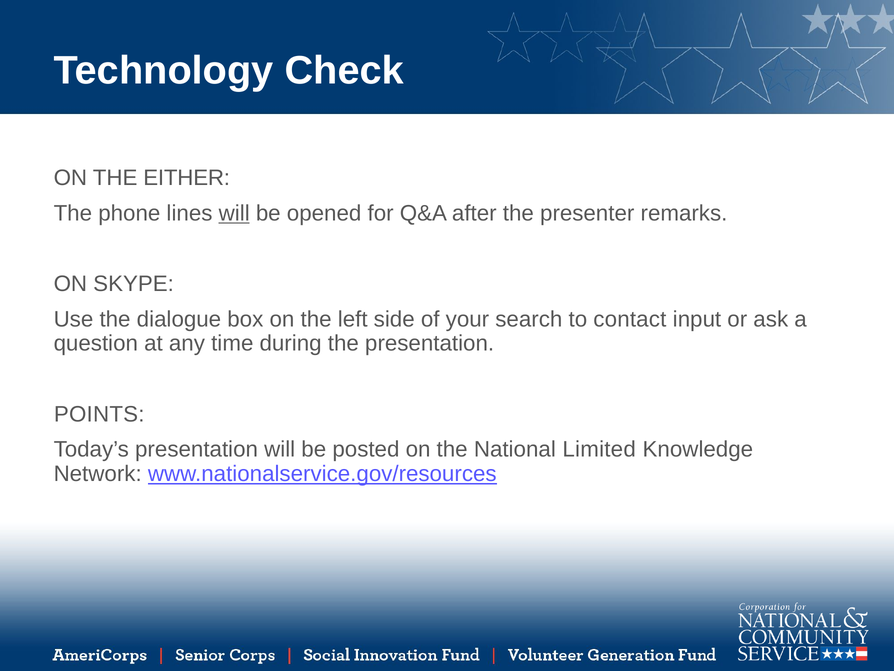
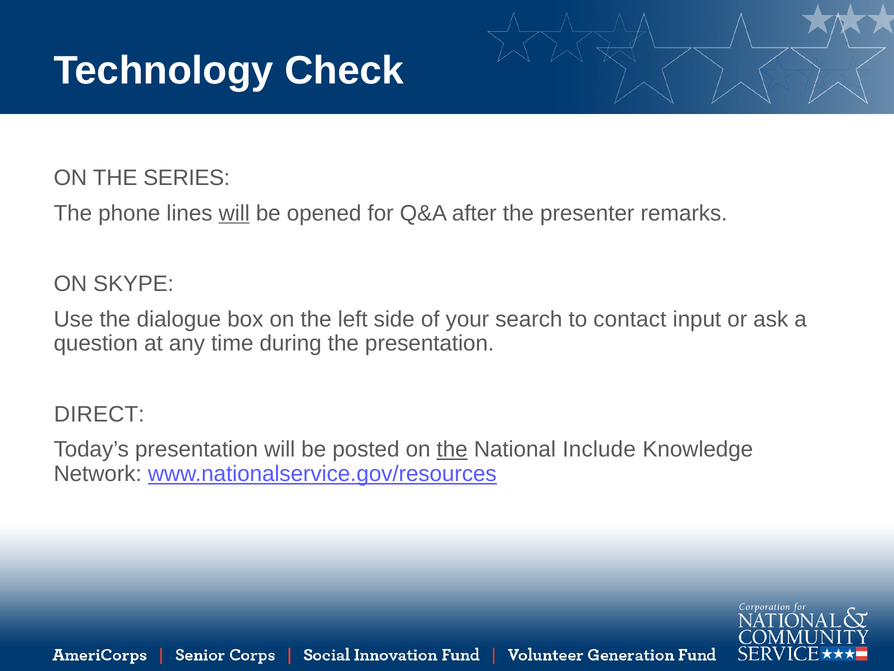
EITHER: EITHER -> SERIES (187, 178)
POINTS: POINTS -> DIRECT (99, 414)
the underline: none -> present (452, 449)
Limited: Limited -> Include (599, 449)
